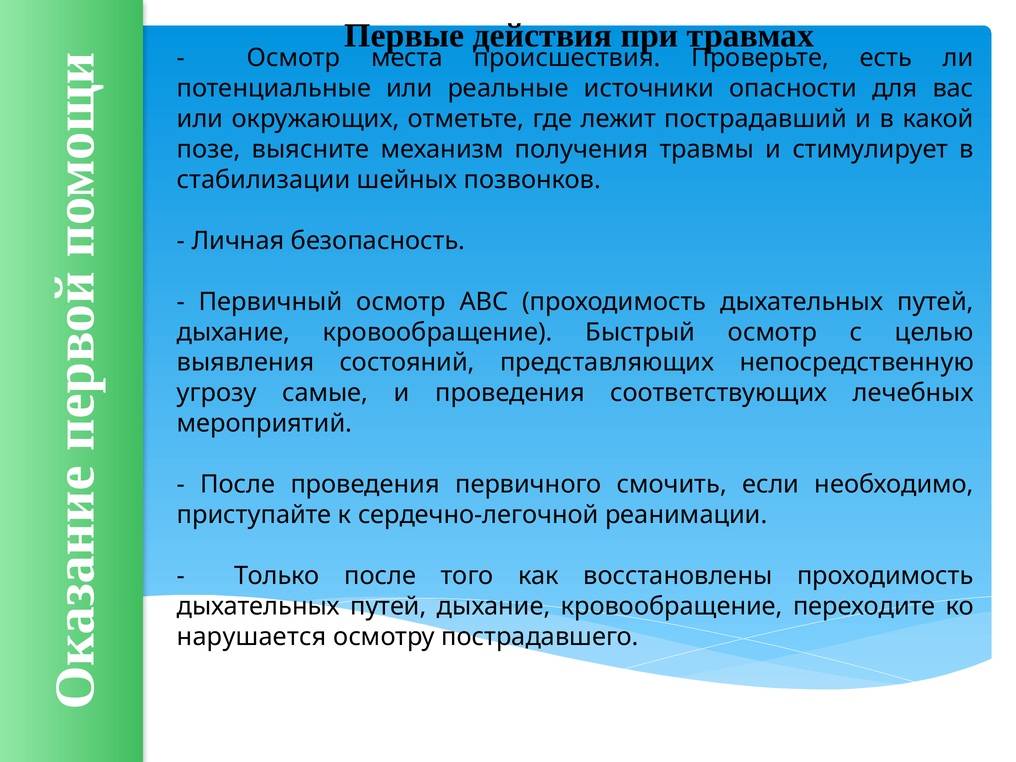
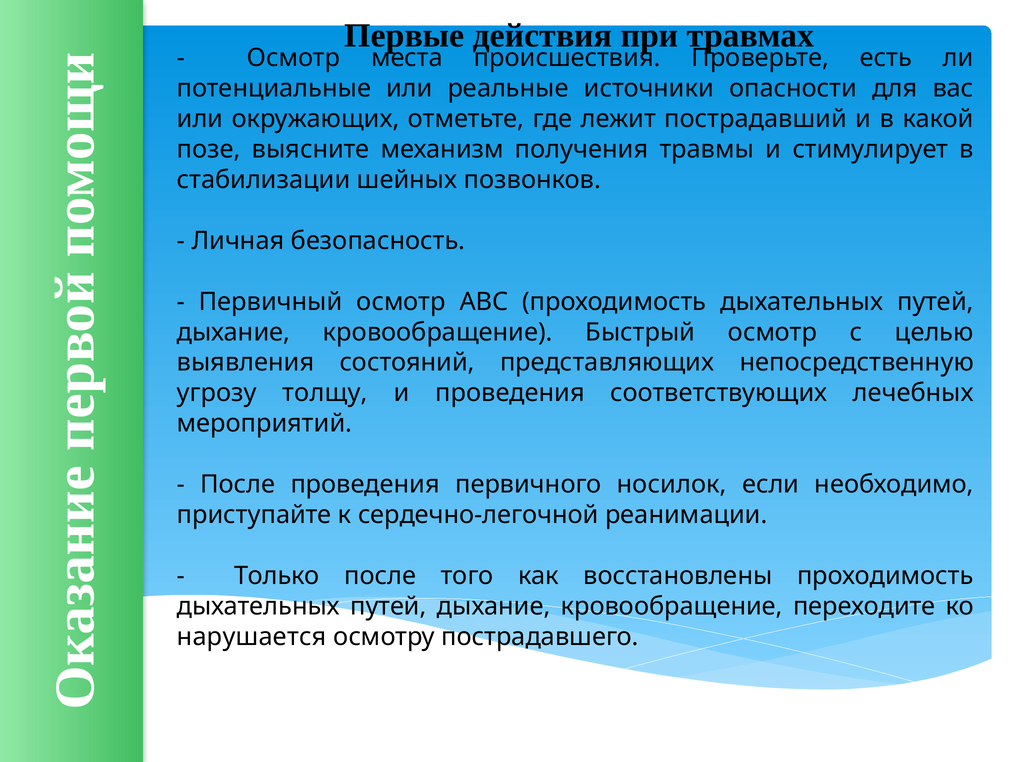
самые: самые -> толщу (325, 393)
смочить: смочить -> носилок (672, 485)
